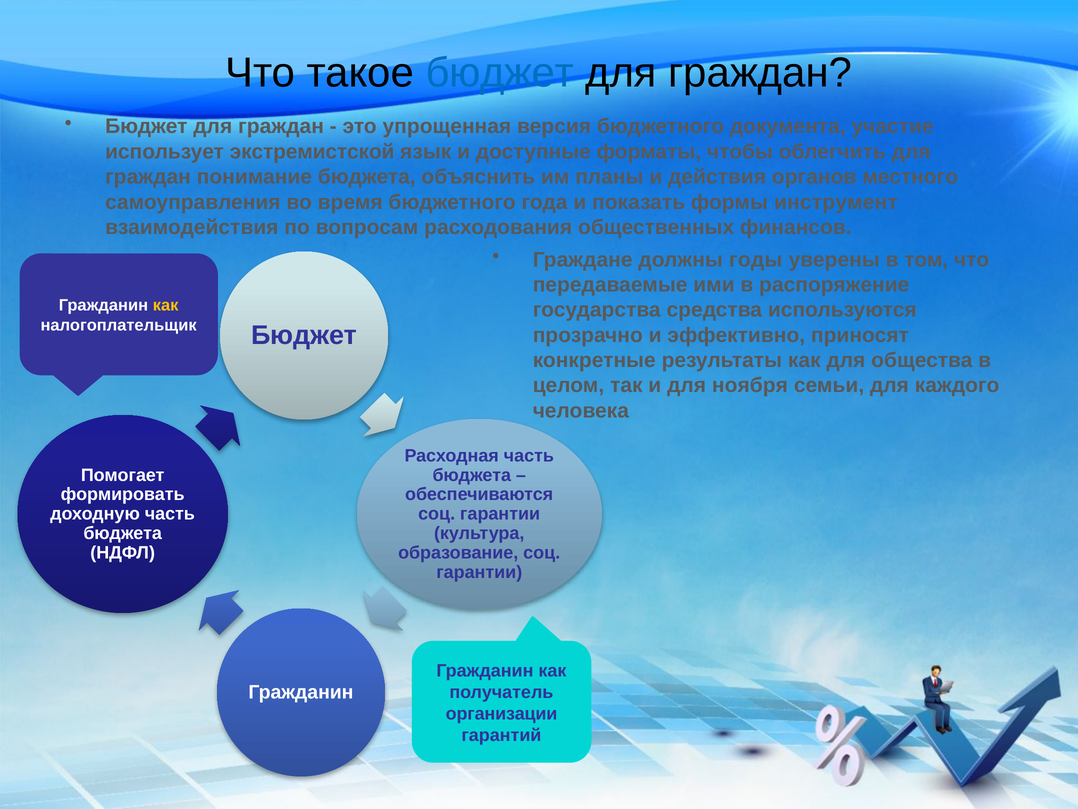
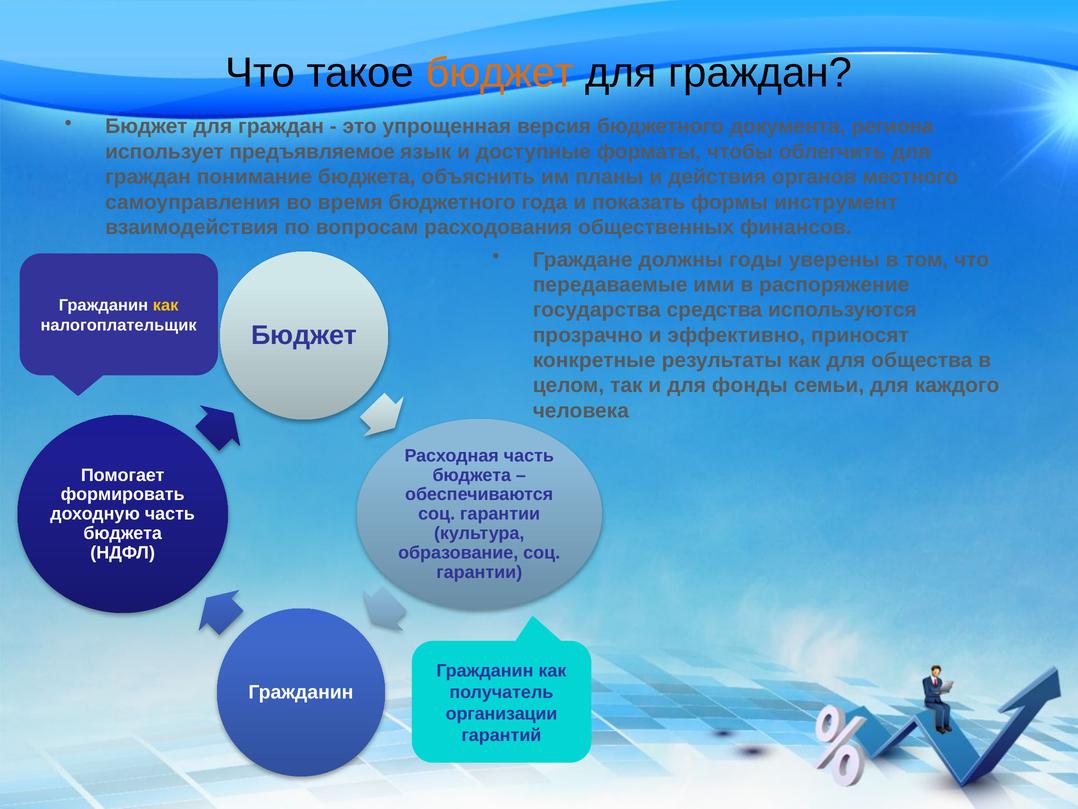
бюджет colour: blue -> orange (500, 73)
участие: участие -> региона (893, 126)
экстремистской: экстремистской -> предъявляемое (312, 152)
ноября: ноября -> фонды (750, 385)
